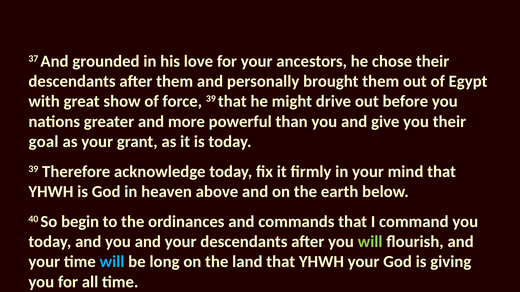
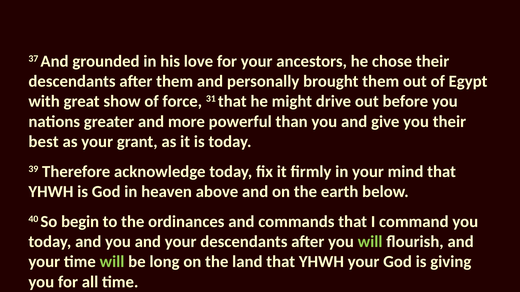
force 39: 39 -> 31 (211, 99)
goal: goal -> best (44, 142)
will colour: light blue -> light green (112, 262)
